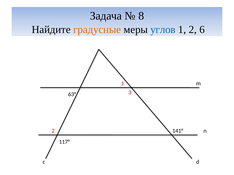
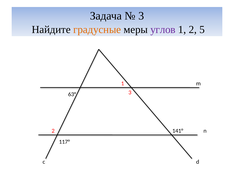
8: 8 -> 3 (141, 16)
углов colour: blue -> purple (163, 30)
6: 6 -> 5 (202, 30)
